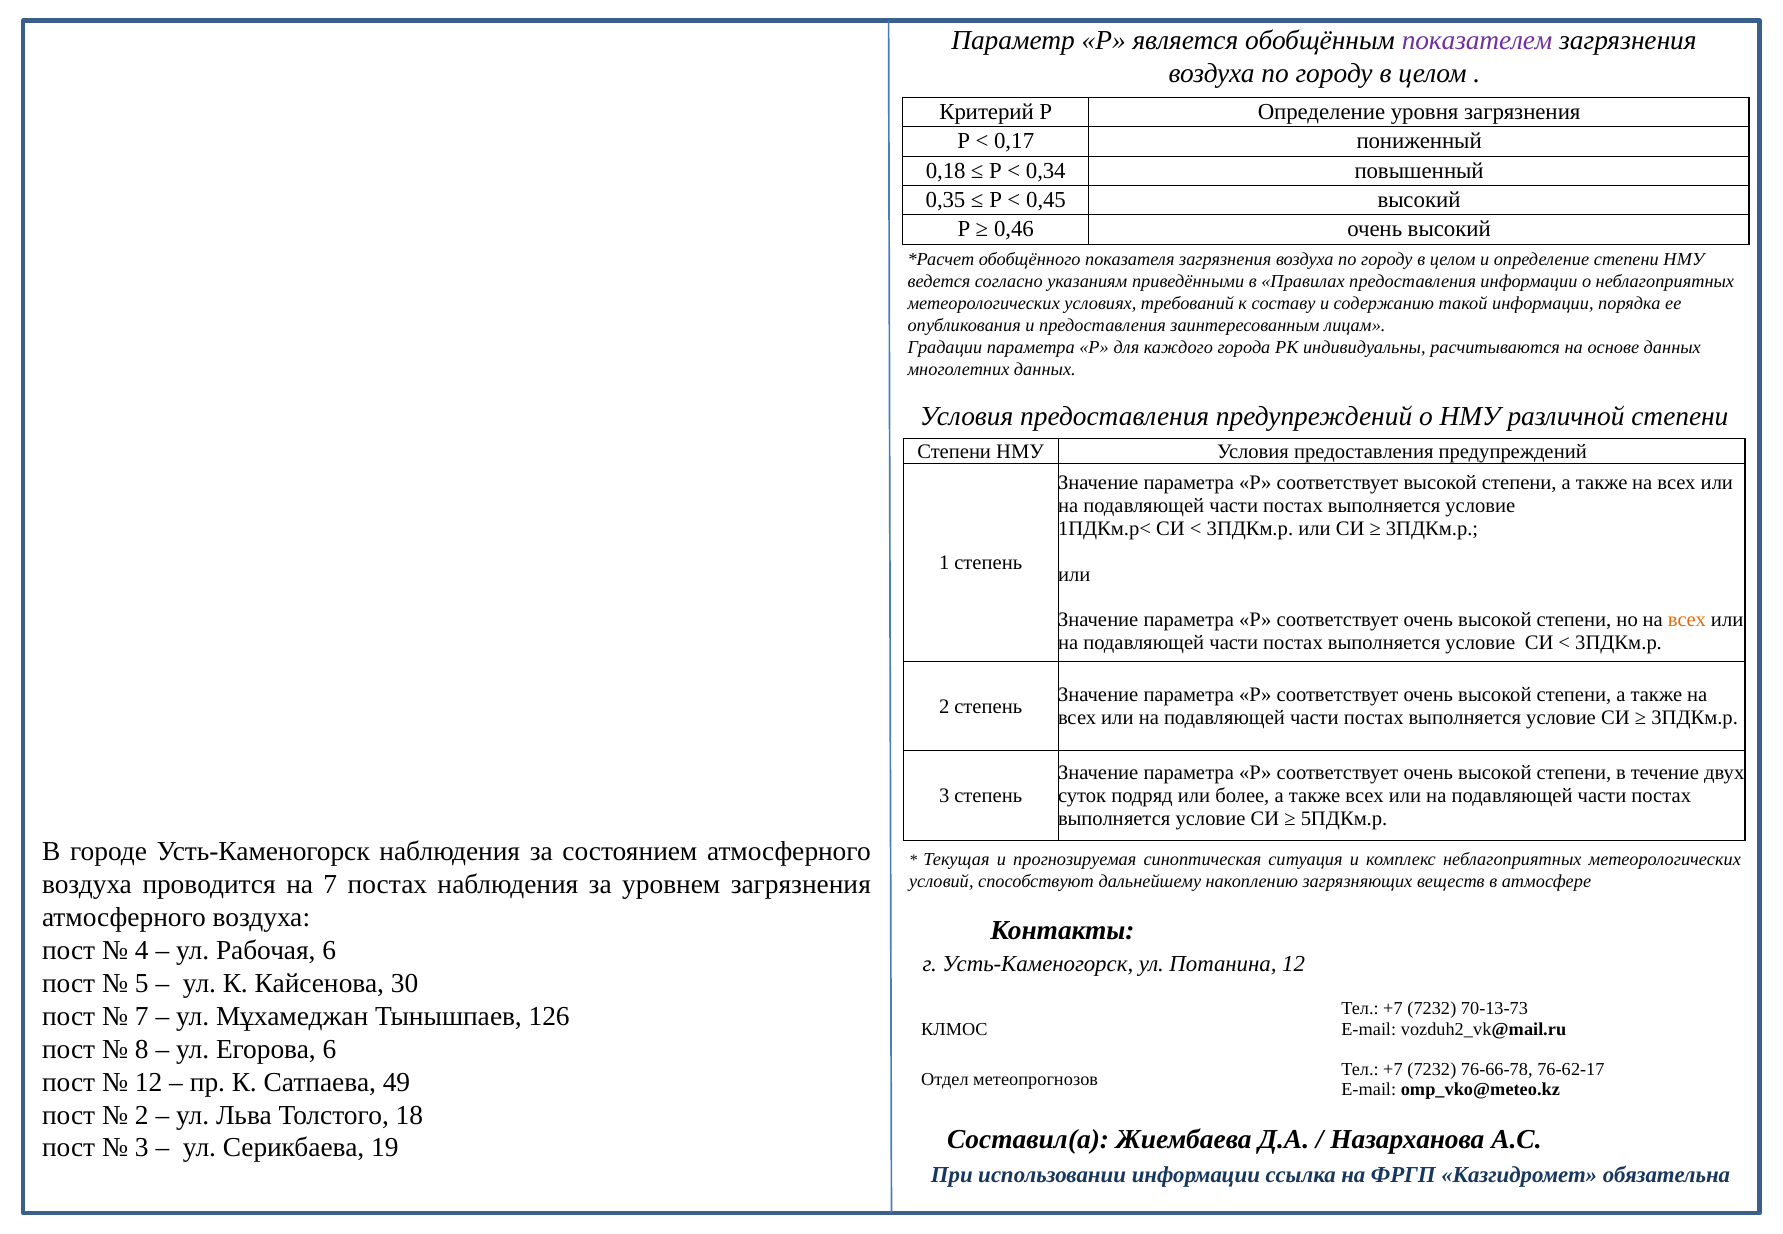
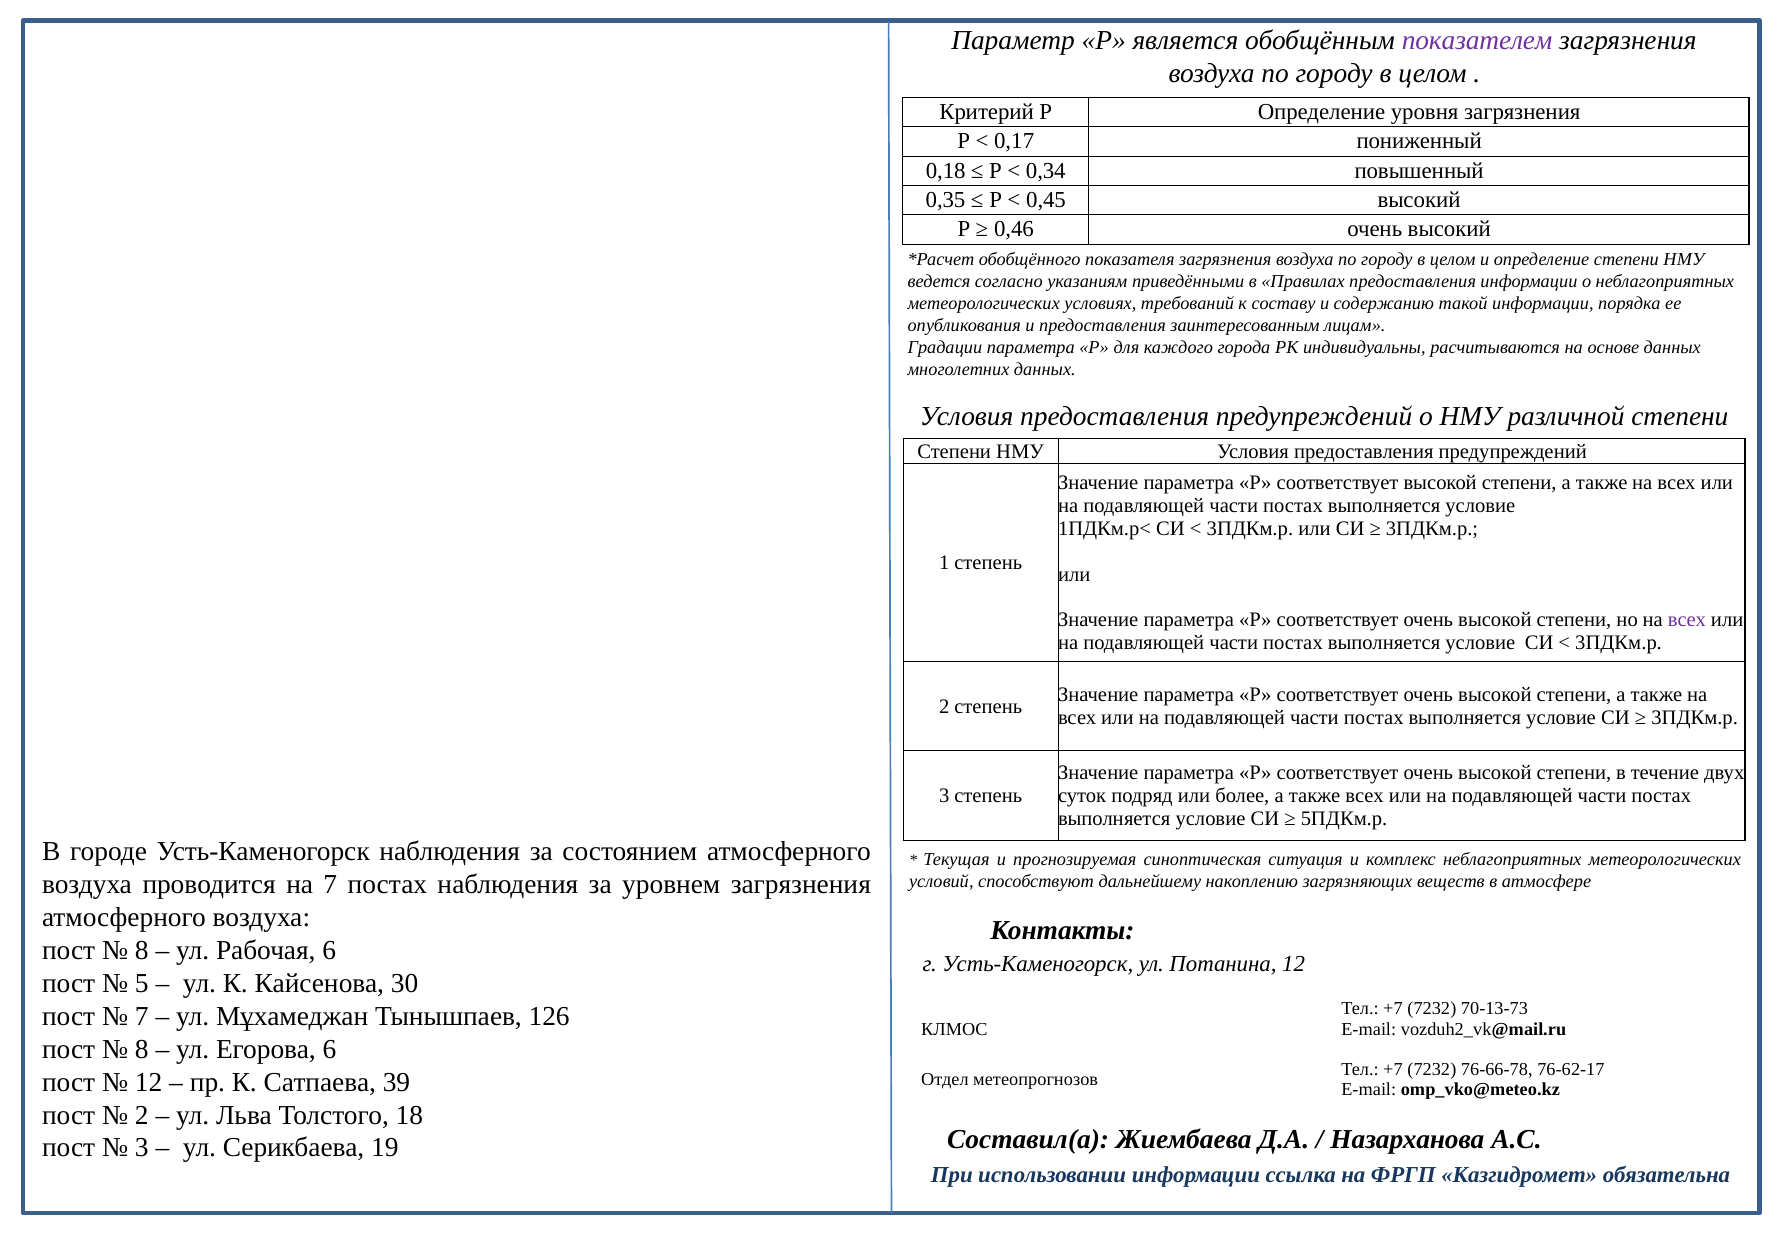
всех colour: orange -> purple (1687, 620)
4: 4 -> 8 (142, 951)
49: 49 -> 39 (396, 1082)
